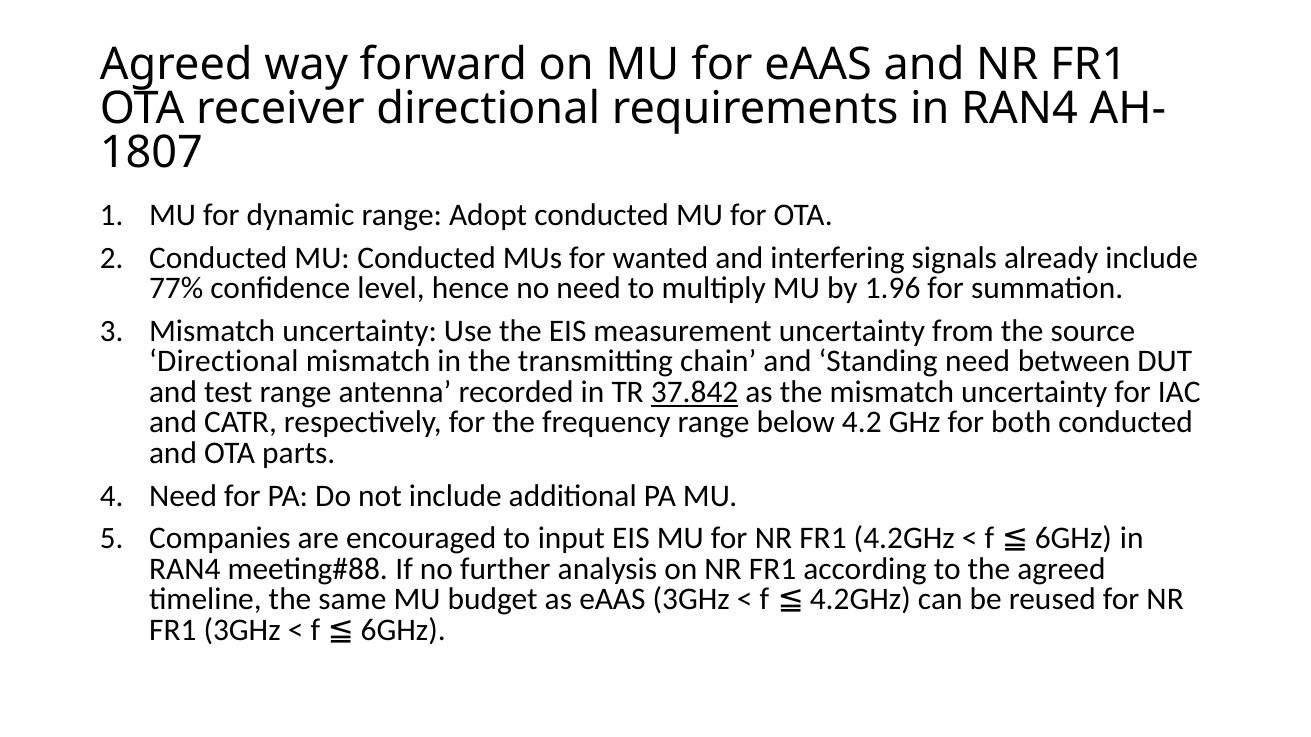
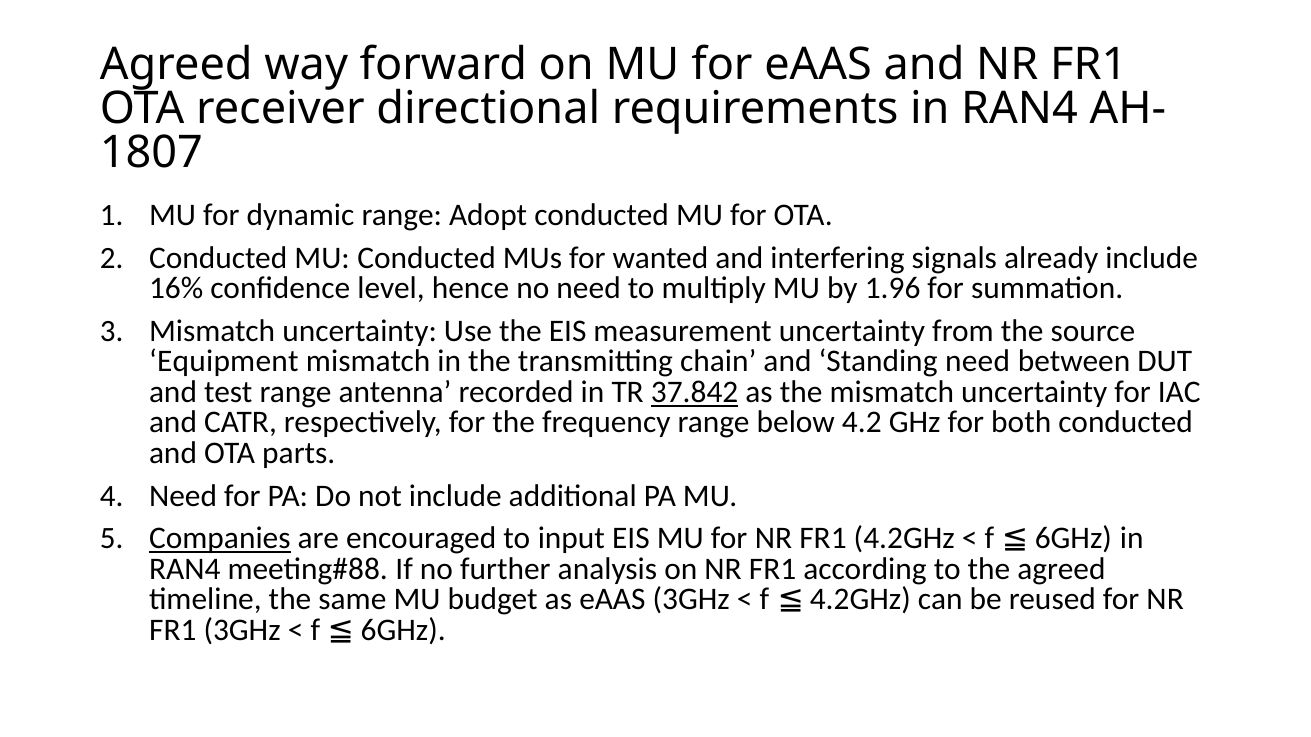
77%: 77% -> 16% (176, 289)
Directional: Directional -> Equipment (224, 362)
Companies underline: none -> present (220, 539)
